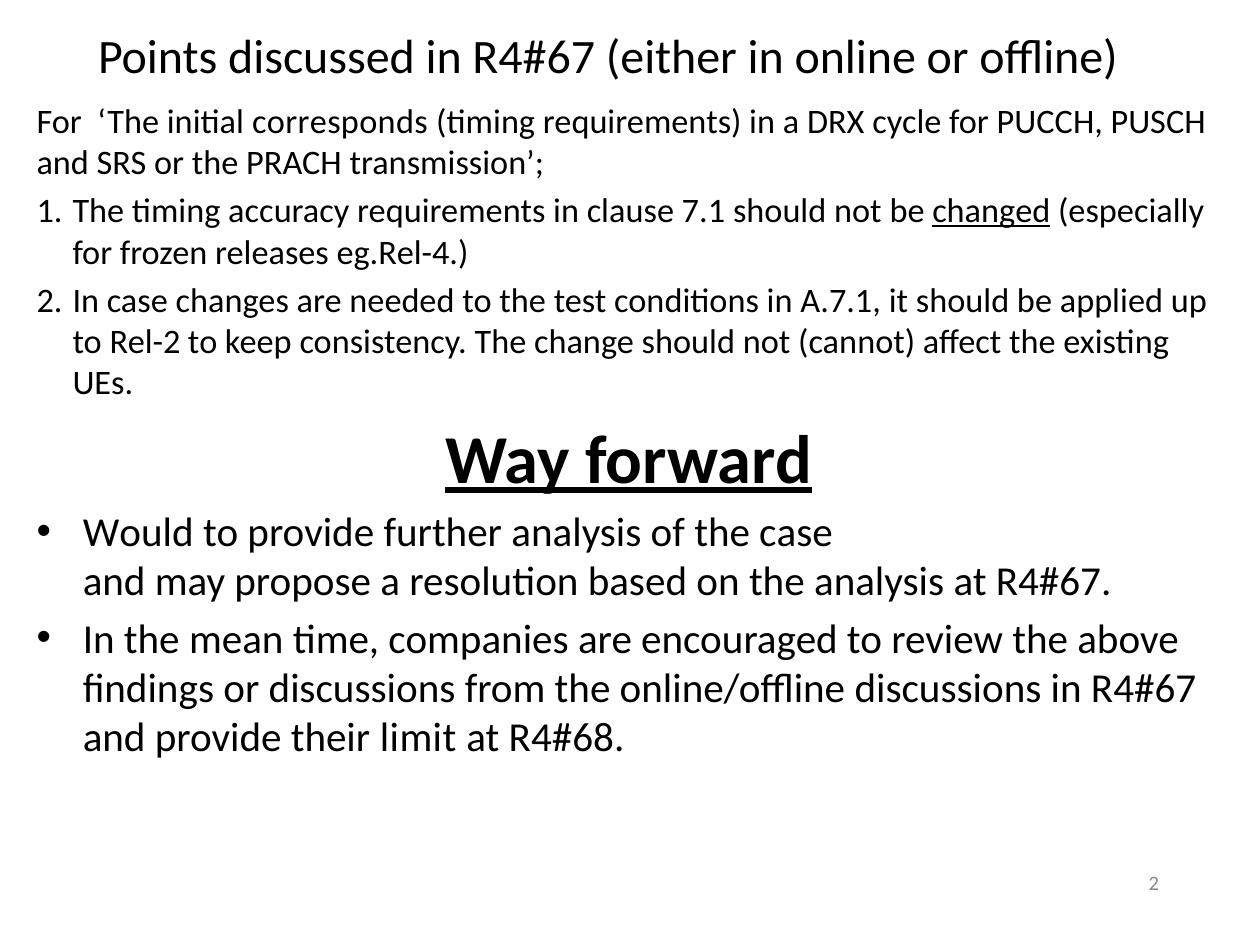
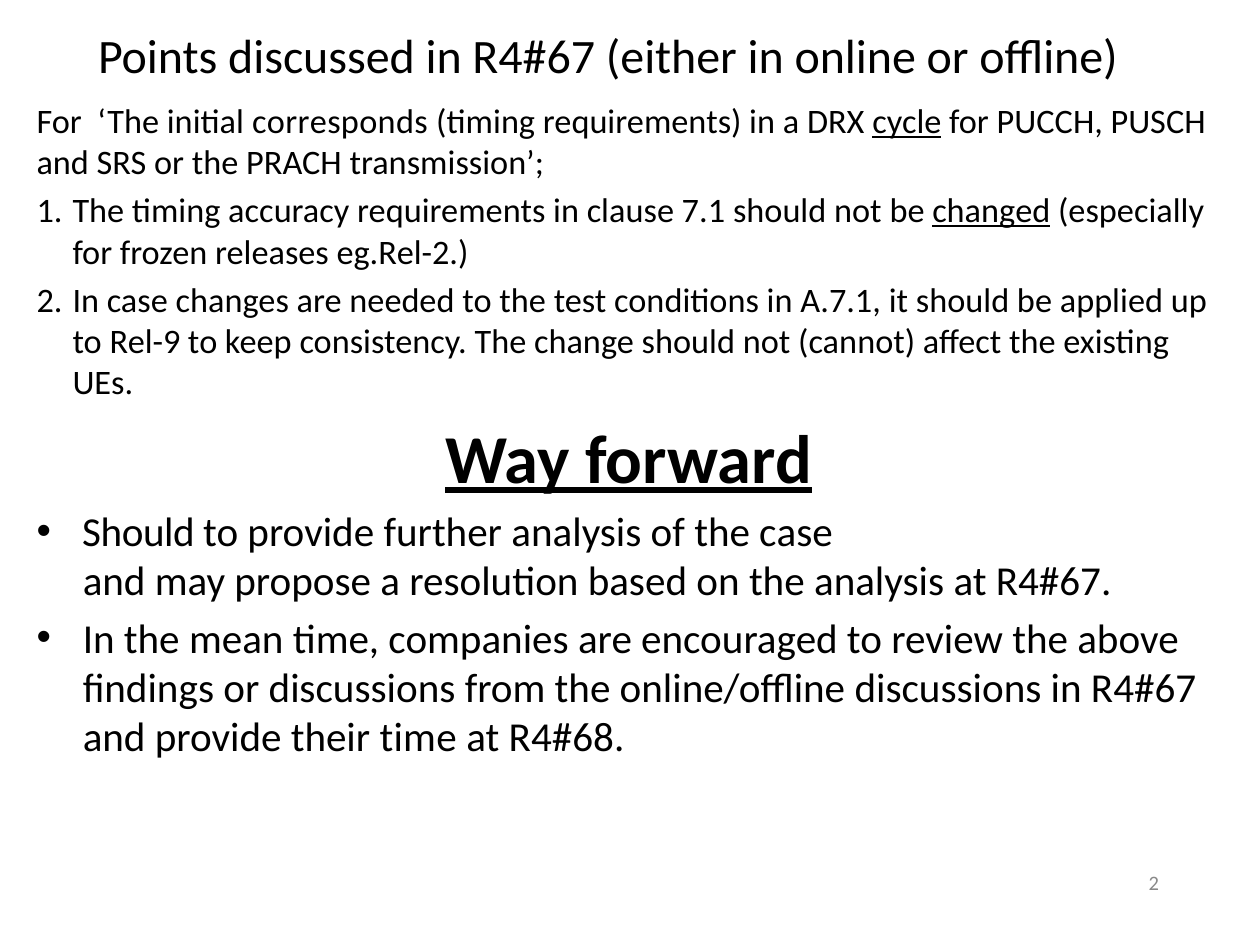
cycle underline: none -> present (907, 123)
eg.Rel-4: eg.Rel-4 -> eg.Rel-2 (403, 253)
Rel-2: Rel-2 -> Rel-9 (145, 342)
Would: Would -> Should (138, 533)
their limit: limit -> time (418, 738)
